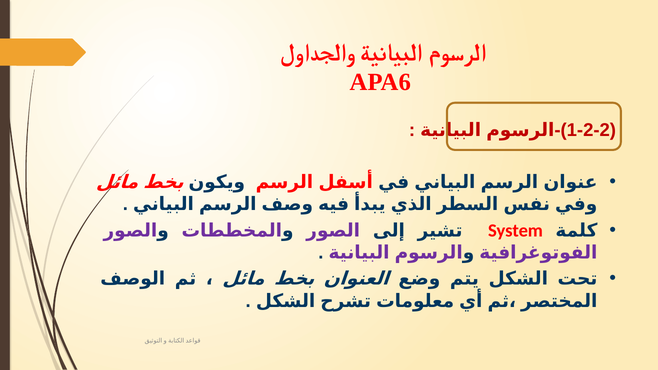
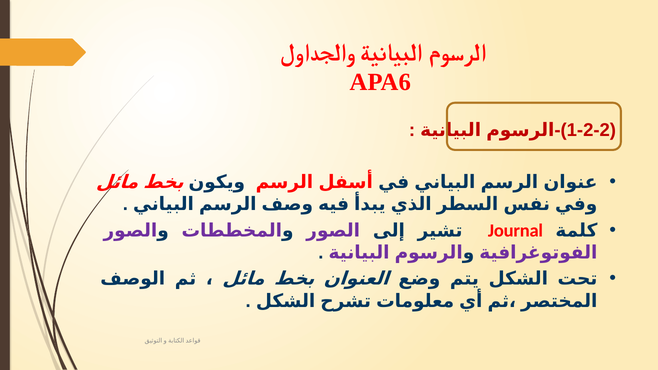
System: System -> Journal (515, 230)
